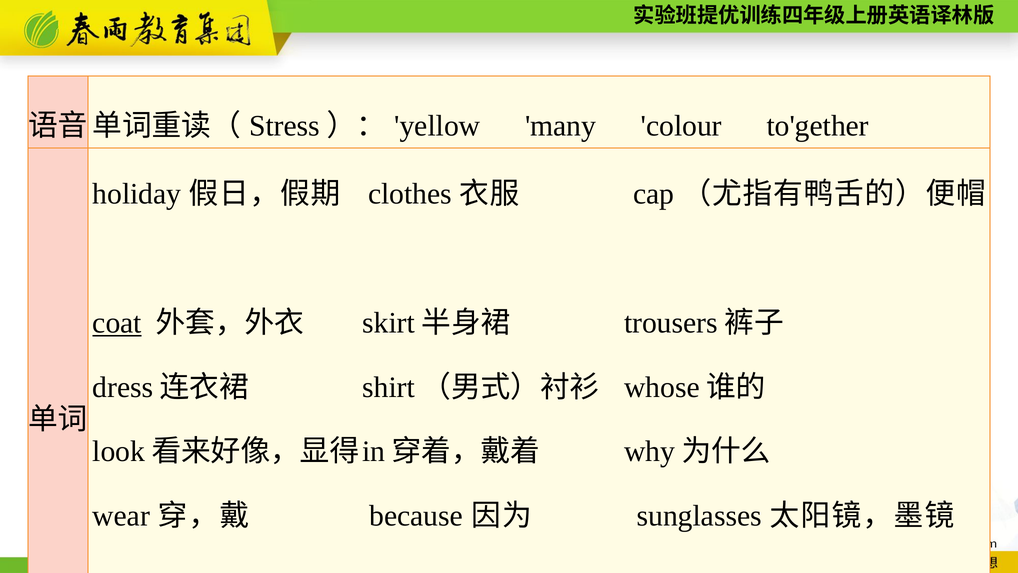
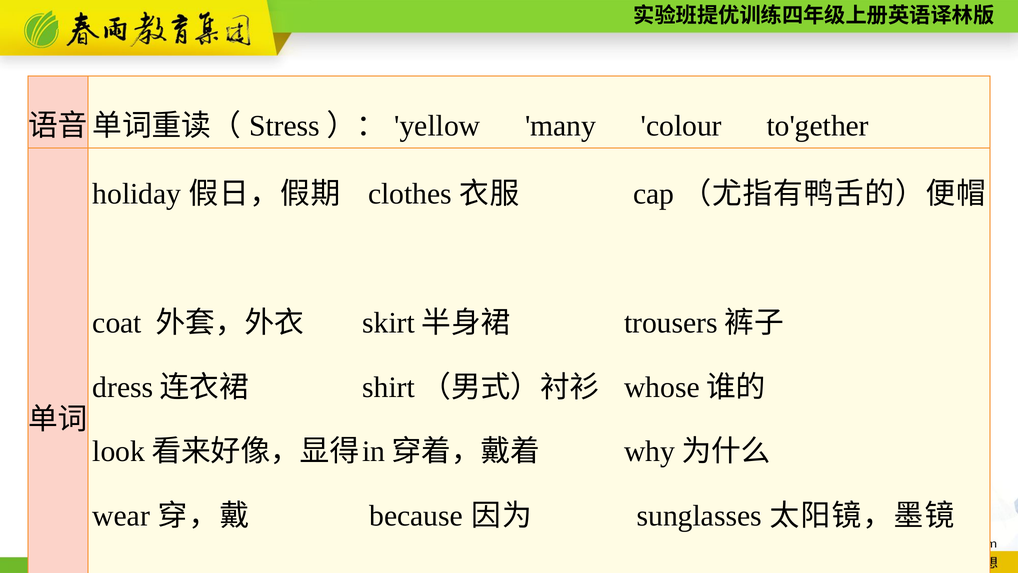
coat underline: present -> none (117, 323)
